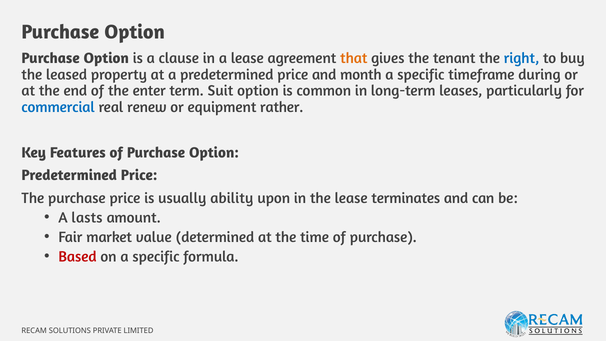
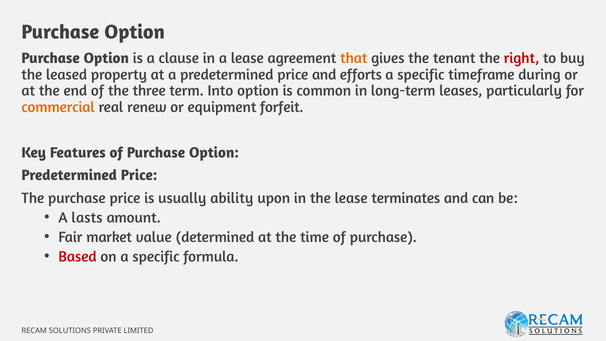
right colour: blue -> red (522, 58)
month: month -> efforts (361, 75)
enter: enter -> three (149, 91)
Suit: Suit -> Into (220, 91)
commercial colour: blue -> orange (58, 107)
rather: rather -> forfeit (282, 107)
